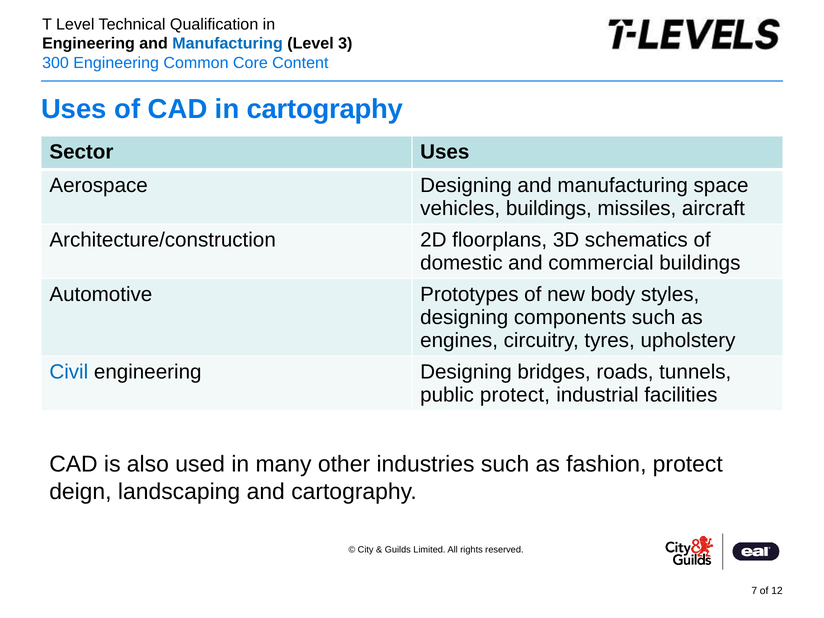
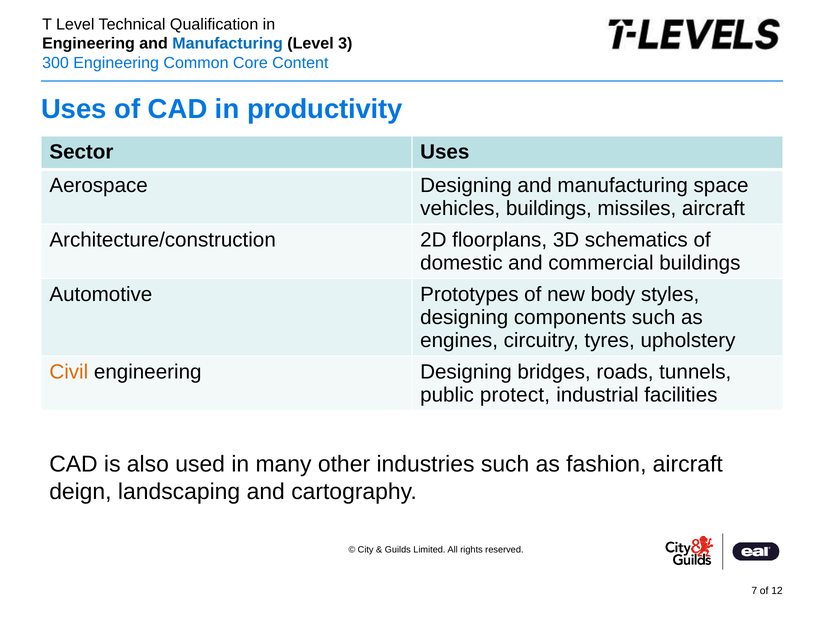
in cartography: cartography -> productivity (325, 109)
Civil colour: blue -> orange (69, 372)
fashion protect: protect -> aircraft (688, 464)
